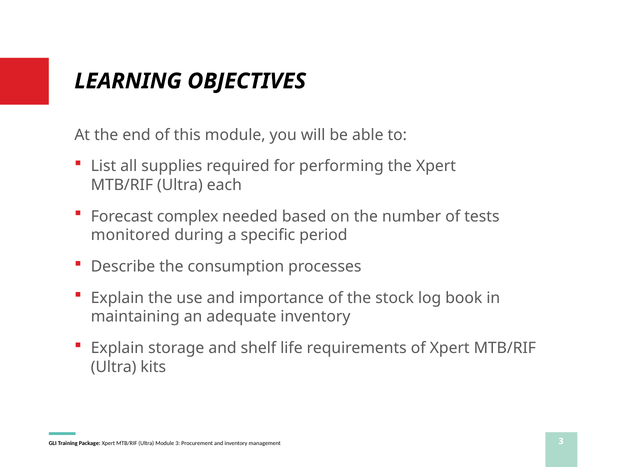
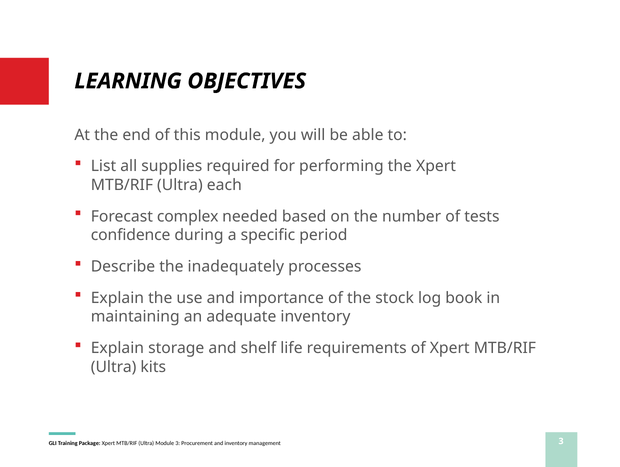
monitored: monitored -> confidence (131, 235)
consumption: consumption -> inadequately (236, 266)
